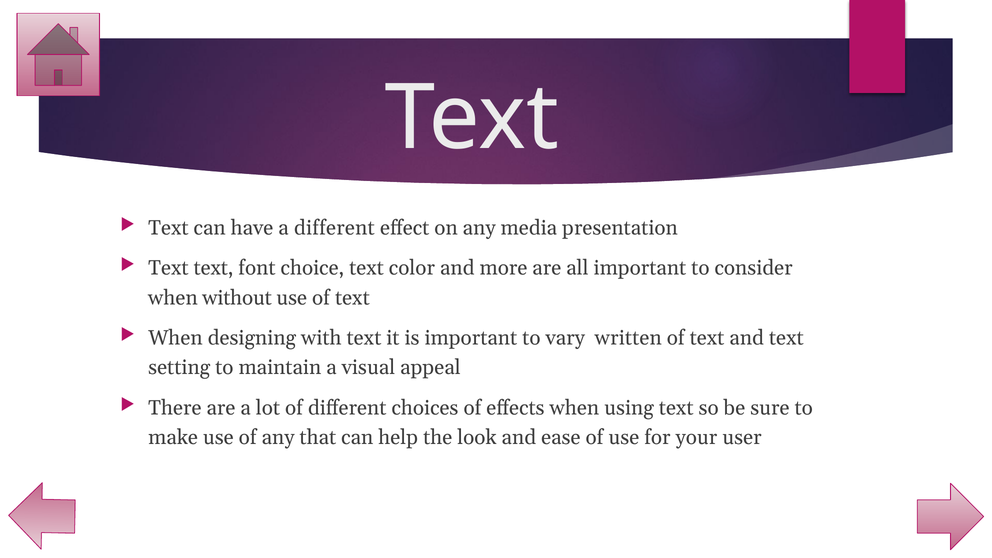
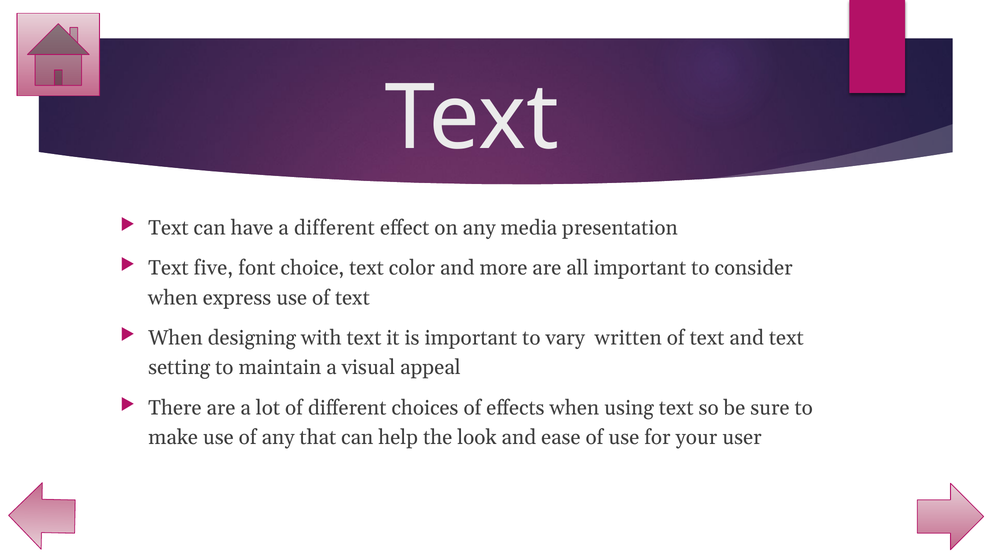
Text text: text -> five (213, 268)
without: without -> express (237, 298)
